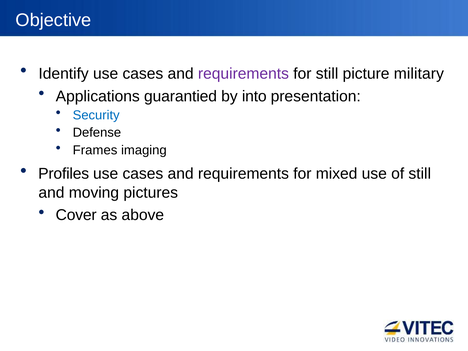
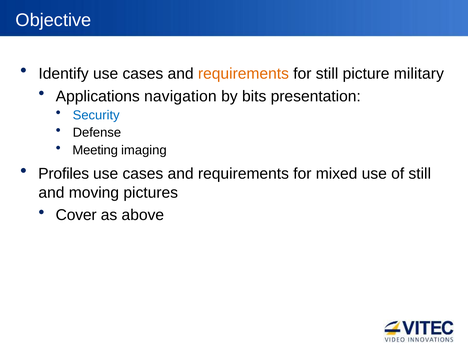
requirements colour: purple -> orange (243, 74)
guarantied: guarantied -> navigation (180, 96)
into: into -> bits (254, 96)
Frames: Frames -> Meeting (95, 150)
